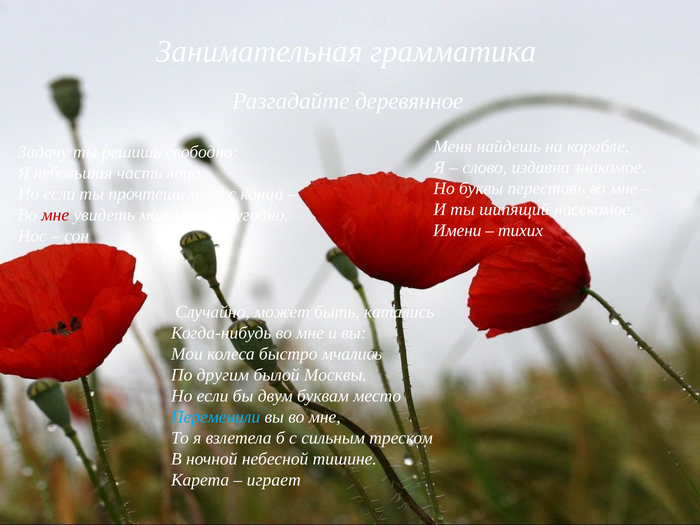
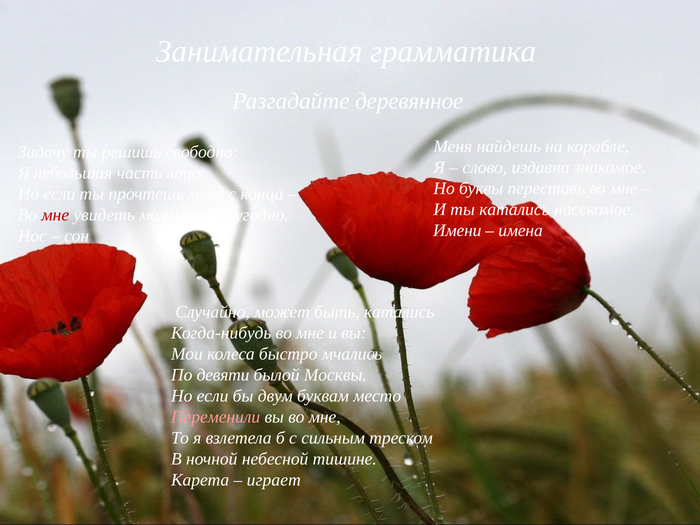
ты шипящий: шипящий -> катались (514, 209)
тихих: тихих -> имена (521, 230)
другим: другим -> девяти (223, 375)
Переменили colour: light blue -> pink (216, 417)
